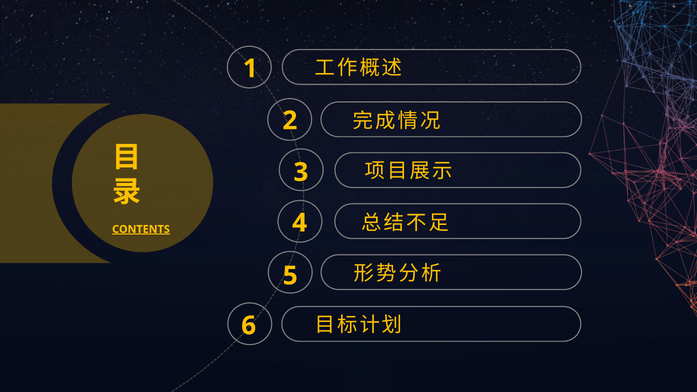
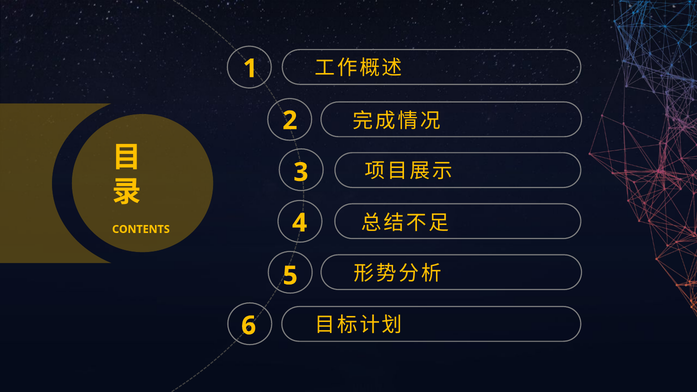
CONTENTS underline: present -> none (141, 229)
